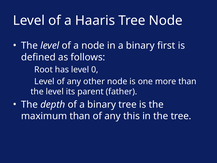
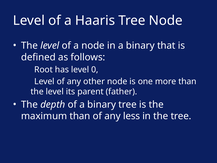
first: first -> that (166, 46)
this: this -> less (132, 116)
